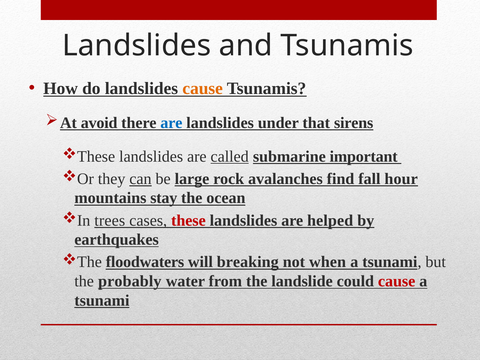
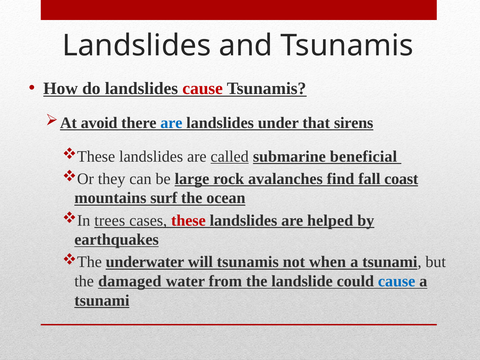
cause colour: orange -> red (203, 89)
important: important -> beneficial (363, 156)
can underline: present -> none (140, 179)
hour: hour -> coast (401, 179)
stay: stay -> surf (164, 198)
floodwaters: floodwaters -> underwater (145, 262)
will breaking: breaking -> tsunamis (248, 262)
probably: probably -> damaged (130, 281)
cause colour: red -> blue (397, 281)
